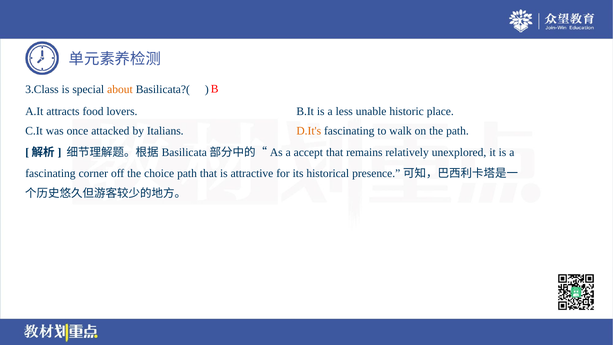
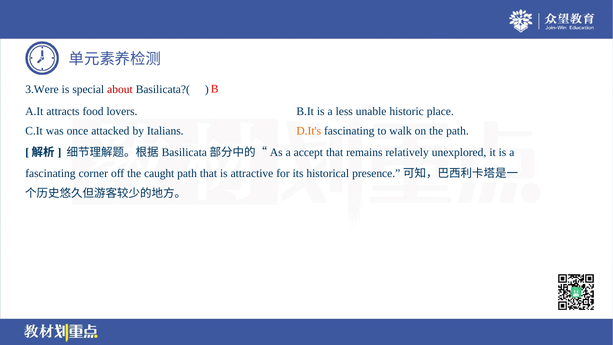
3.Class: 3.Class -> 3.Were (42, 90)
about colour: orange -> red (120, 90)
choice: choice -> caught (159, 173)
